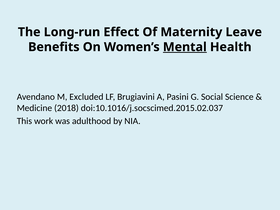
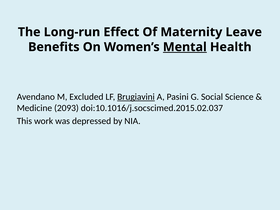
Brugiavini underline: none -> present (136, 97)
2018: 2018 -> 2093 (66, 108)
adulthood: adulthood -> depressed (92, 121)
